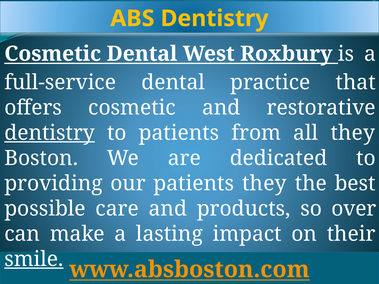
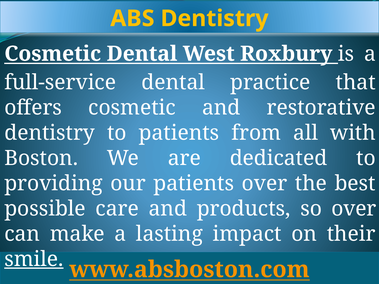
dentistry underline: present -> none (50, 133)
all they: they -> with (353, 133)
patients they: they -> over (264, 184)
